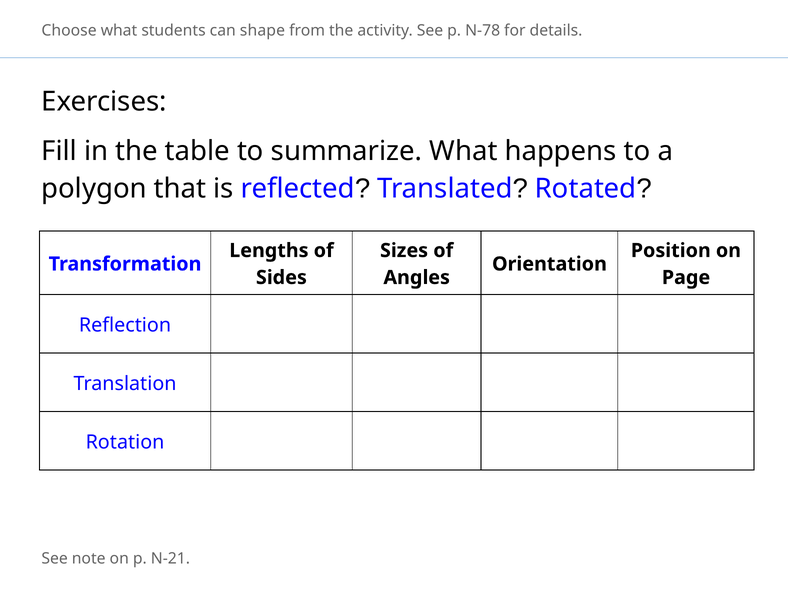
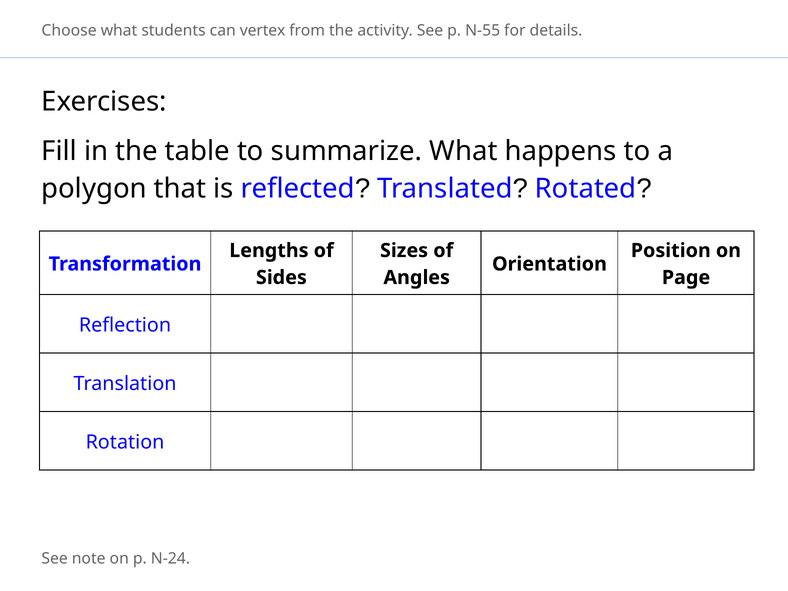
shape: shape -> vertex (263, 31)
N-78: N-78 -> N-55 (483, 31)
N-21: N-21 -> N-24 (170, 559)
